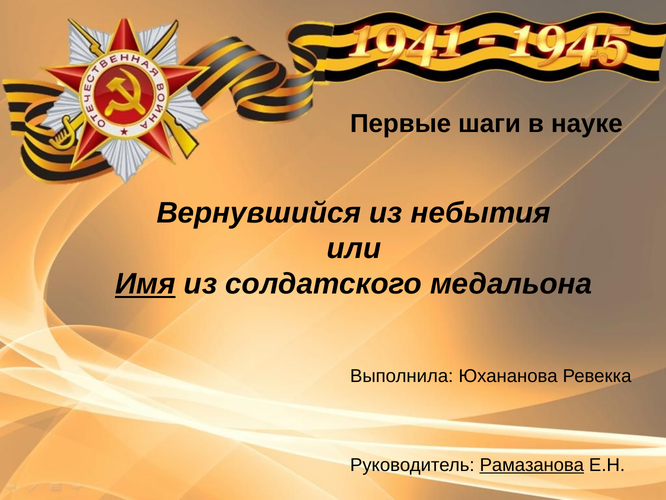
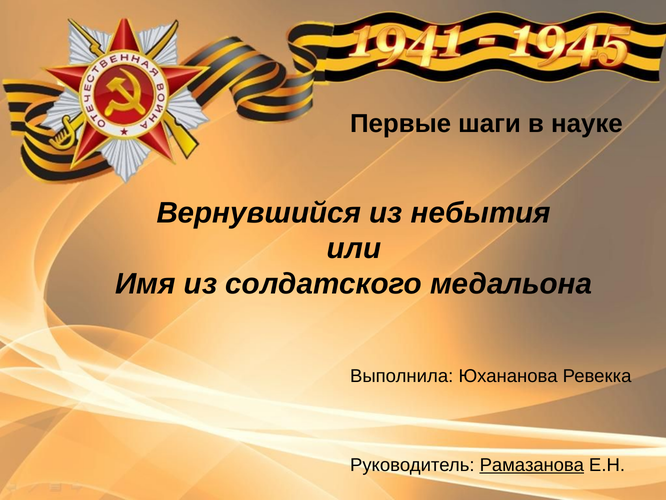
Имя underline: present -> none (145, 284)
